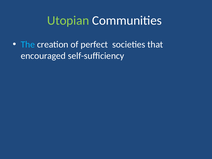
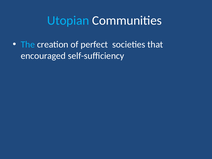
Utopian colour: light green -> light blue (68, 21)
